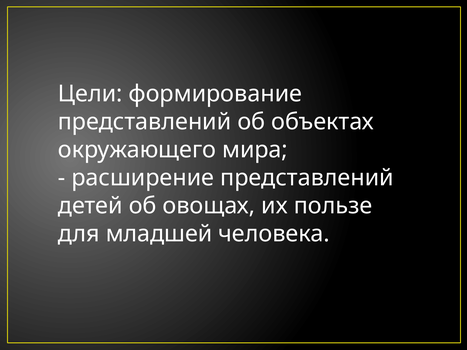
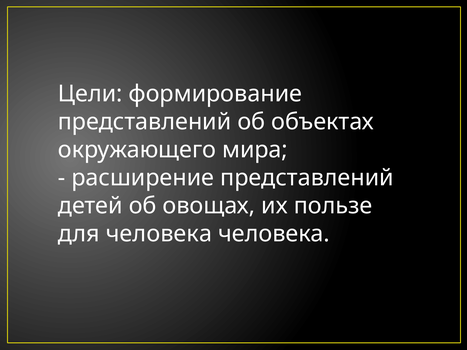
для младшей: младшей -> человека (159, 234)
